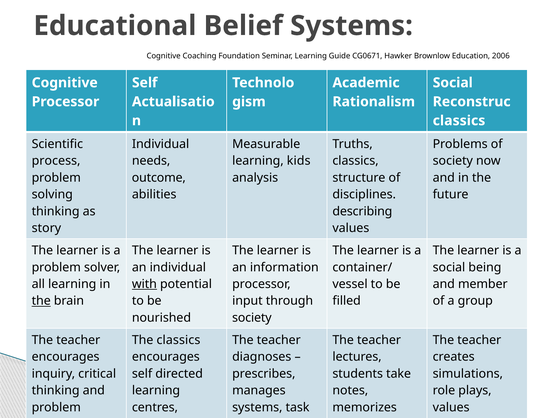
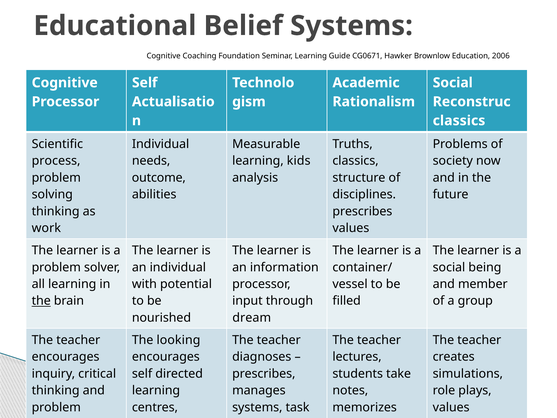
describing: describing -> prescribes (362, 211)
story: story -> work (46, 228)
with underline: present -> none (144, 284)
society: society -> dream (252, 318)
The classics: classics -> looking (178, 340)
